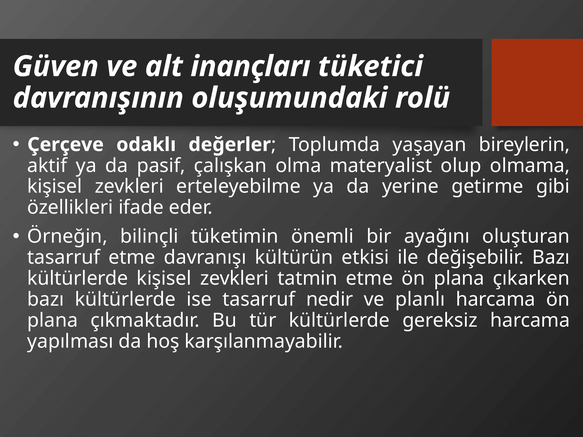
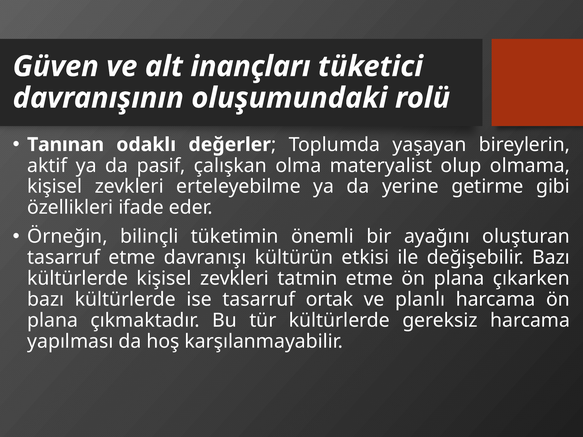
Çerçeve: Çerçeve -> Tanınan (66, 145)
nedir: nedir -> ortak (330, 300)
